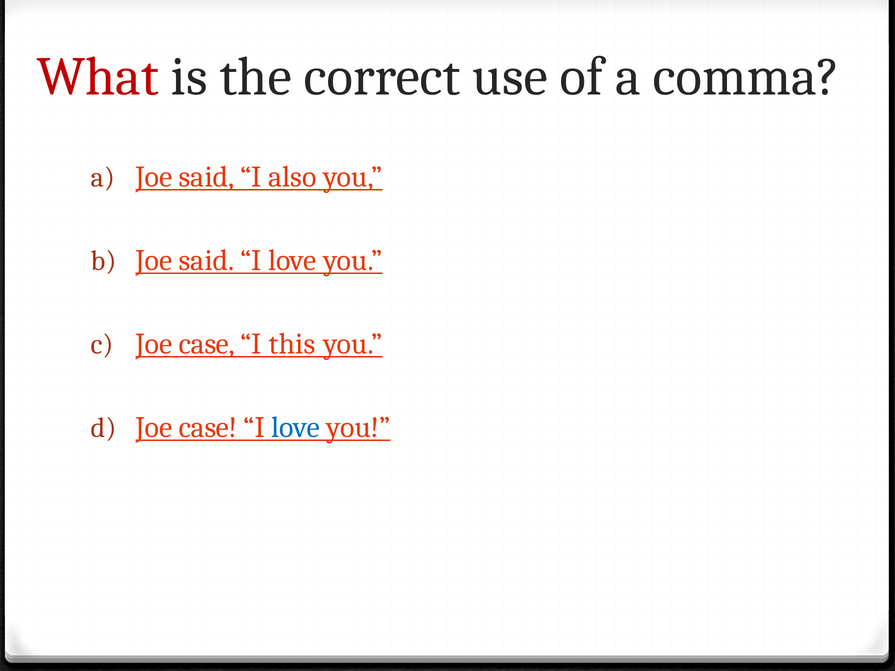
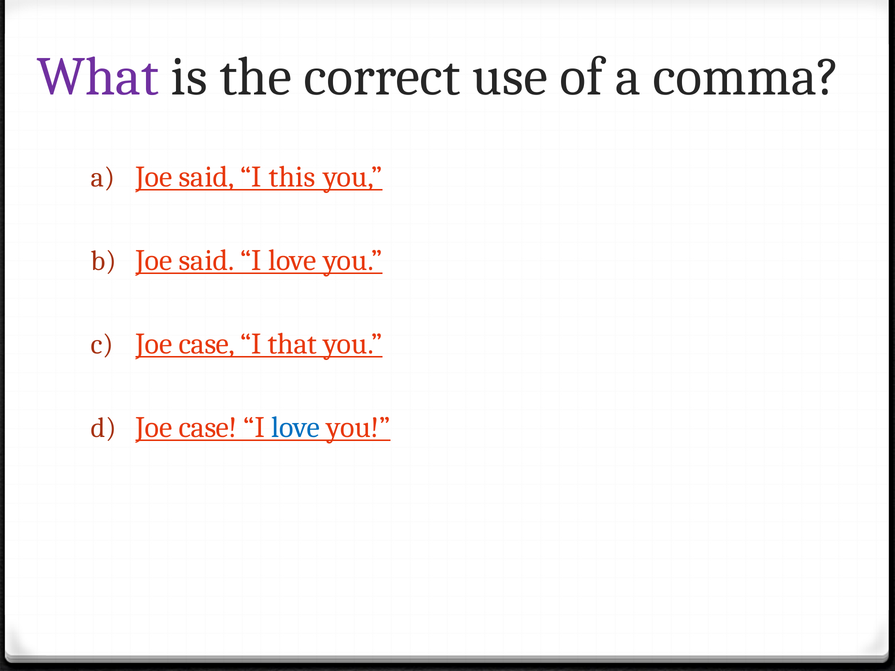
What colour: red -> purple (98, 77)
also: also -> this (292, 177)
this: this -> that (292, 344)
